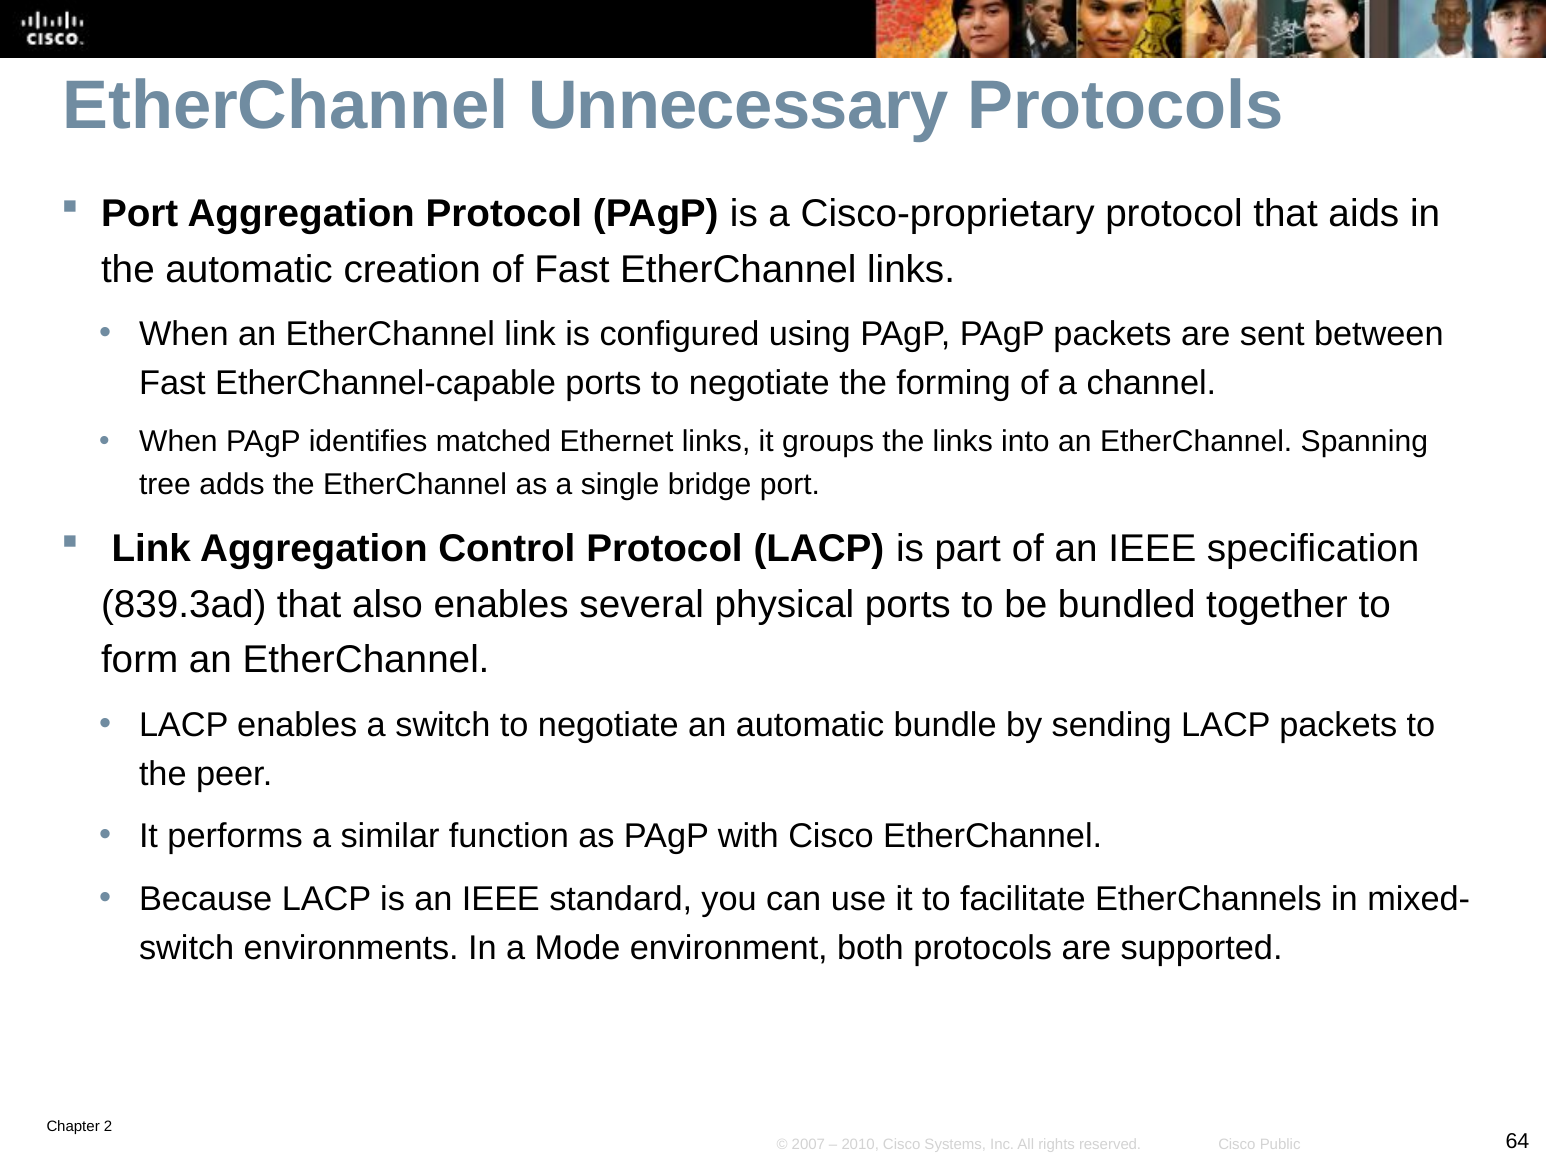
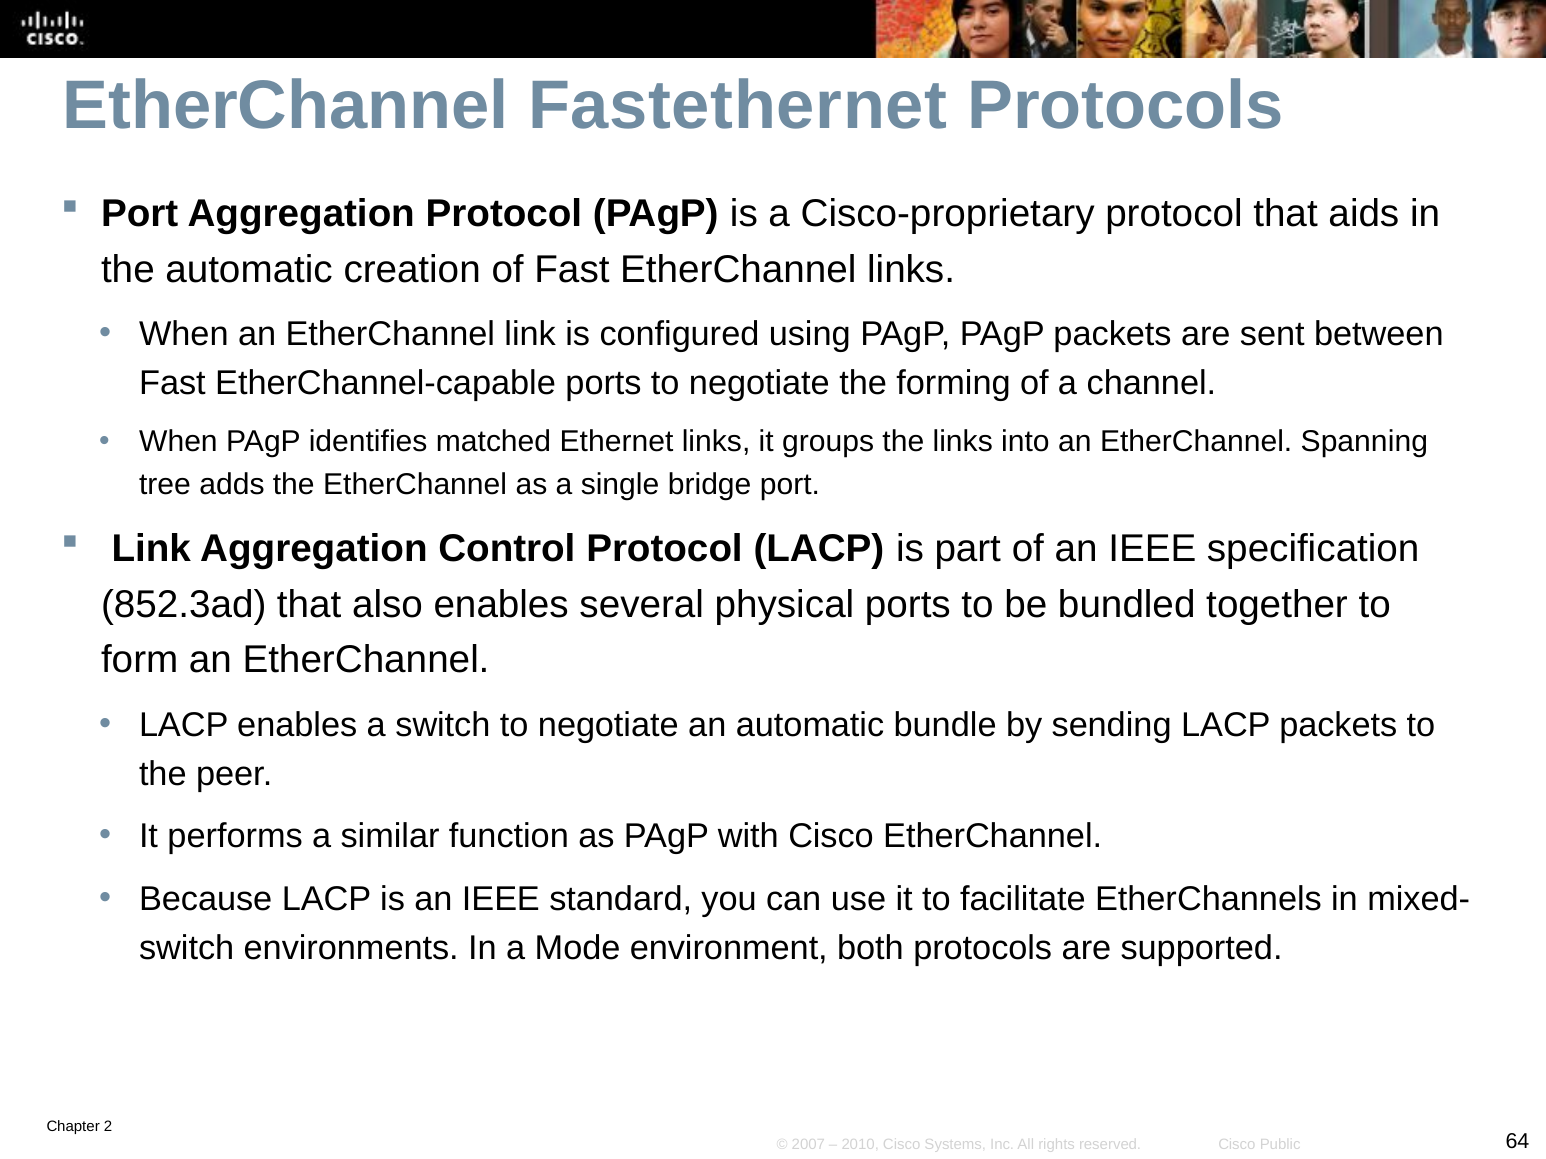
Unnecessary: Unnecessary -> Fastethernet (738, 106)
839.3ad: 839.3ad -> 852.3ad (184, 605)
